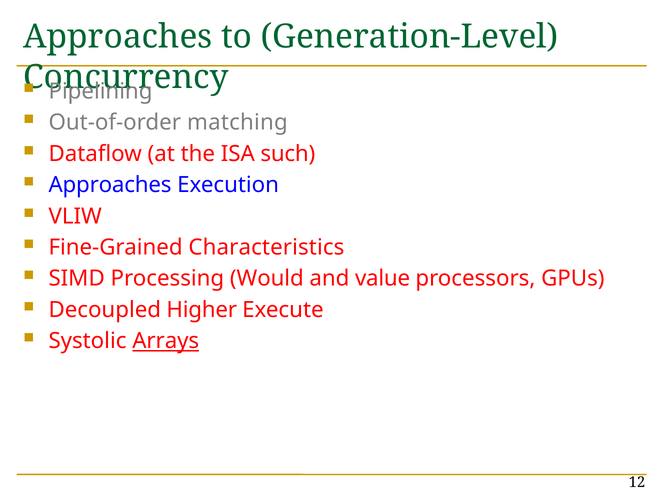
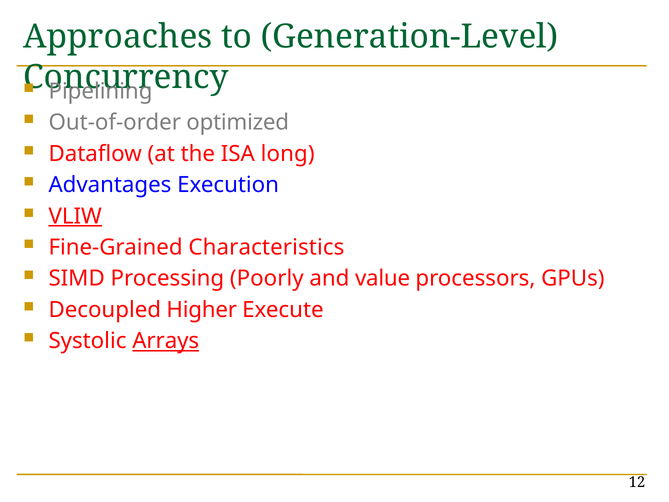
matching: matching -> optimized (238, 122)
such: such -> long (288, 154)
Approaches: Approaches -> Advantages (110, 185)
VLIW underline: none -> present (75, 216)
Would: Would -> Poorly (267, 278)
